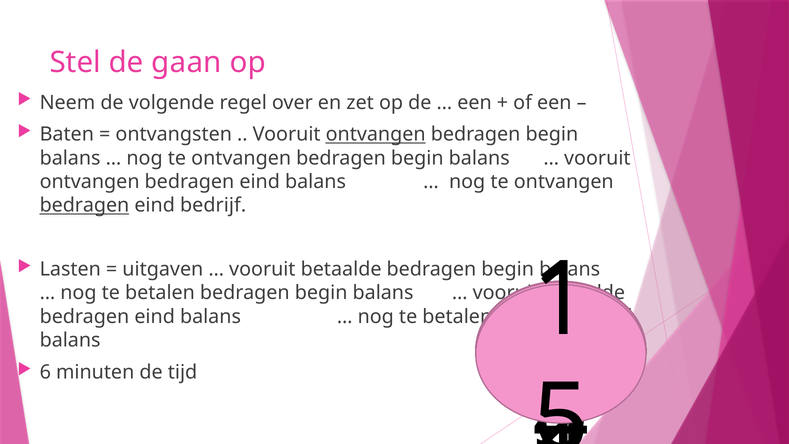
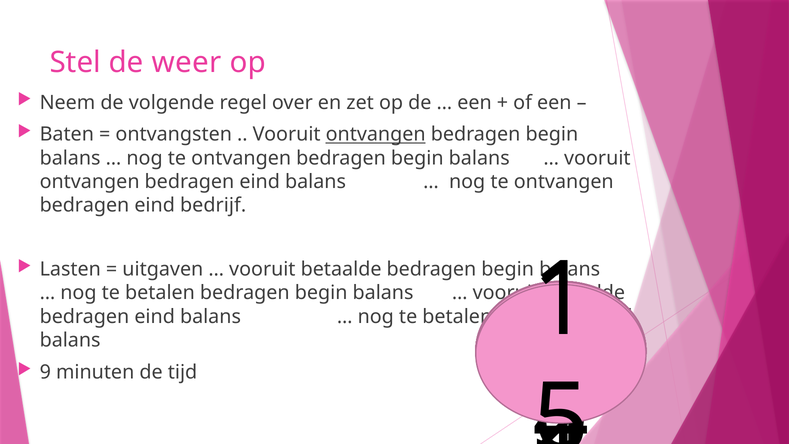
gaan: gaan -> weer (186, 62)
bedragen underline: present -> none (84, 205)
6: 6 -> 9 (45, 372)
